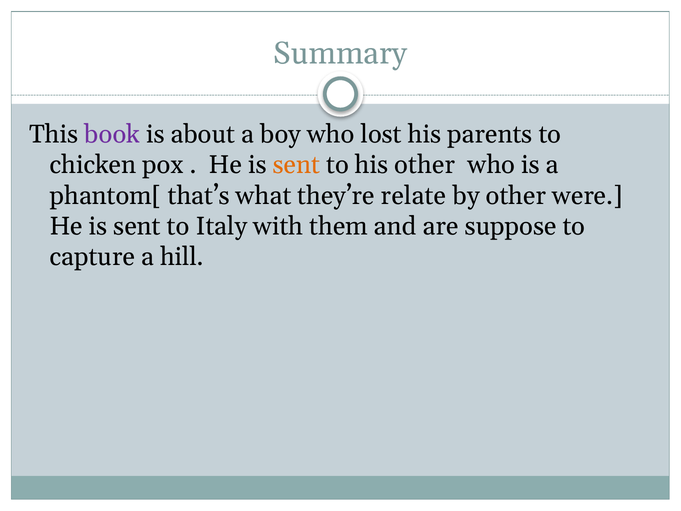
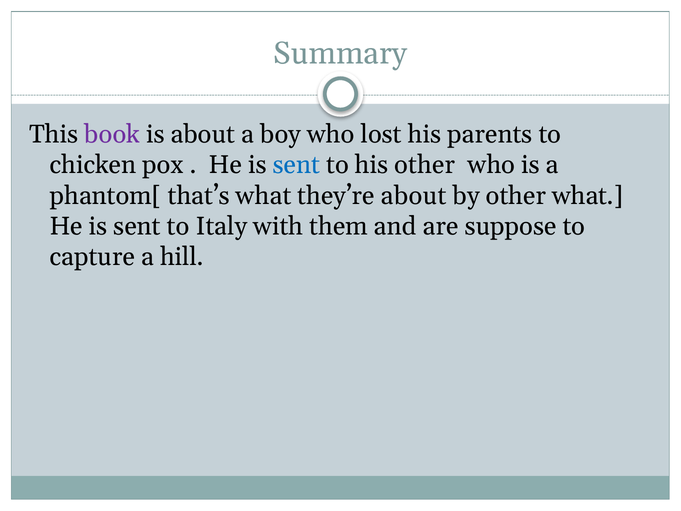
sent colour: orange -> blue (296, 165)
they’re relate: relate -> about (414, 196)
other were: were -> what (588, 196)
